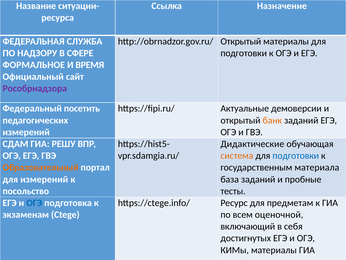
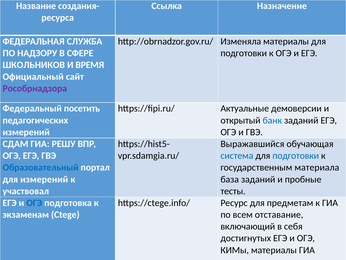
ситуации-: ситуации- -> создания- (79, 6)
http://obrnadzor.gov.ru/ Открытый: Открытый -> Изменяла (241, 41)
ФОРМАЛЬНОЕ: ФОРМАЛЬНОЕ -> ШКОЛЬНИКОВ (34, 65)
банк colour: orange -> blue (272, 120)
Дидактические: Дидактические -> Выражавшийся (252, 144)
система colour: orange -> blue (237, 155)
Образовательный colour: orange -> blue (41, 167)
посольство: посольство -> участвовал (26, 191)
оценочной: оценочной -> отставание (279, 214)
